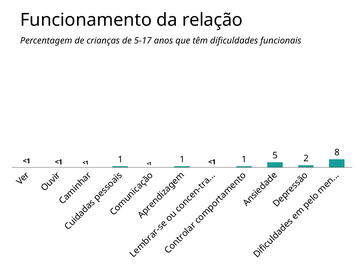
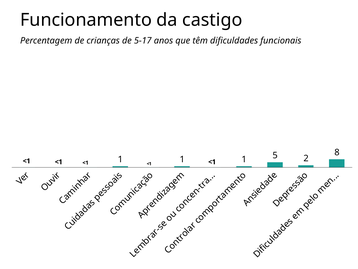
relação: relação -> castigo (212, 20)
